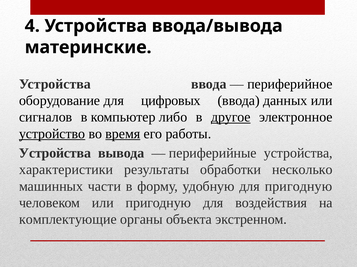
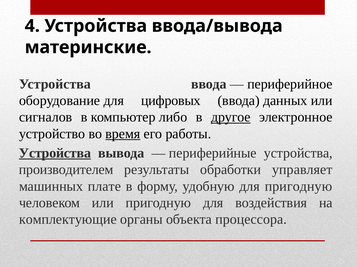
устройство underline: present -> none (52, 134)
Устройства underline: none -> present (55, 153)
характеристики: характеристики -> производителем (66, 170)
несколько: несколько -> управляет (302, 170)
части: части -> плате (104, 187)
экстренном: экстренном -> процессора (251, 220)
